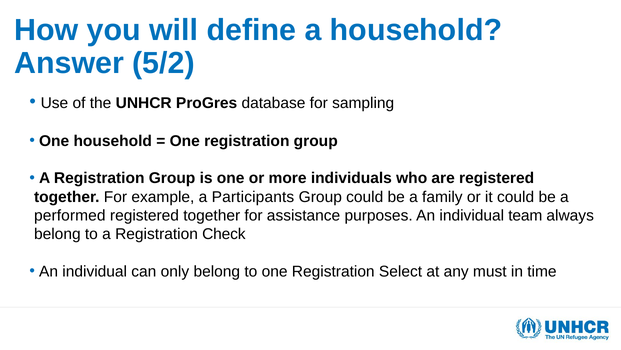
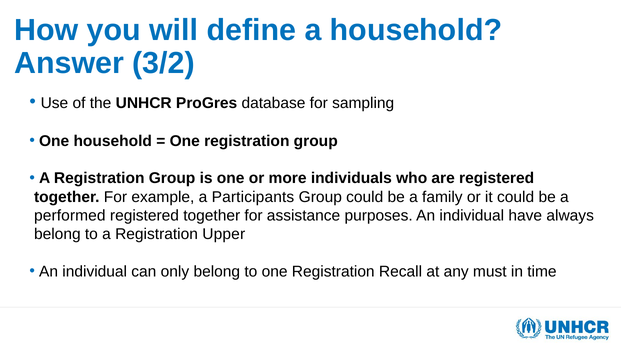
5/2: 5/2 -> 3/2 (164, 63)
team: team -> have (525, 215)
Check: Check -> Upper (224, 234)
Select: Select -> Recall (401, 271)
